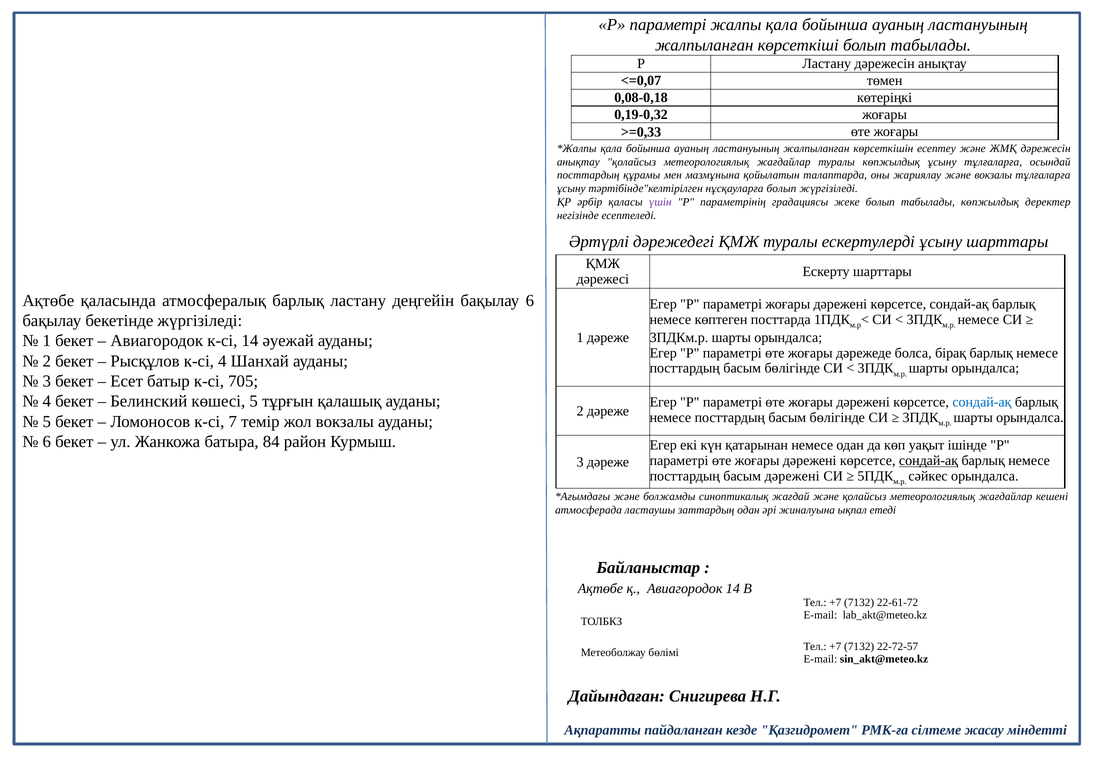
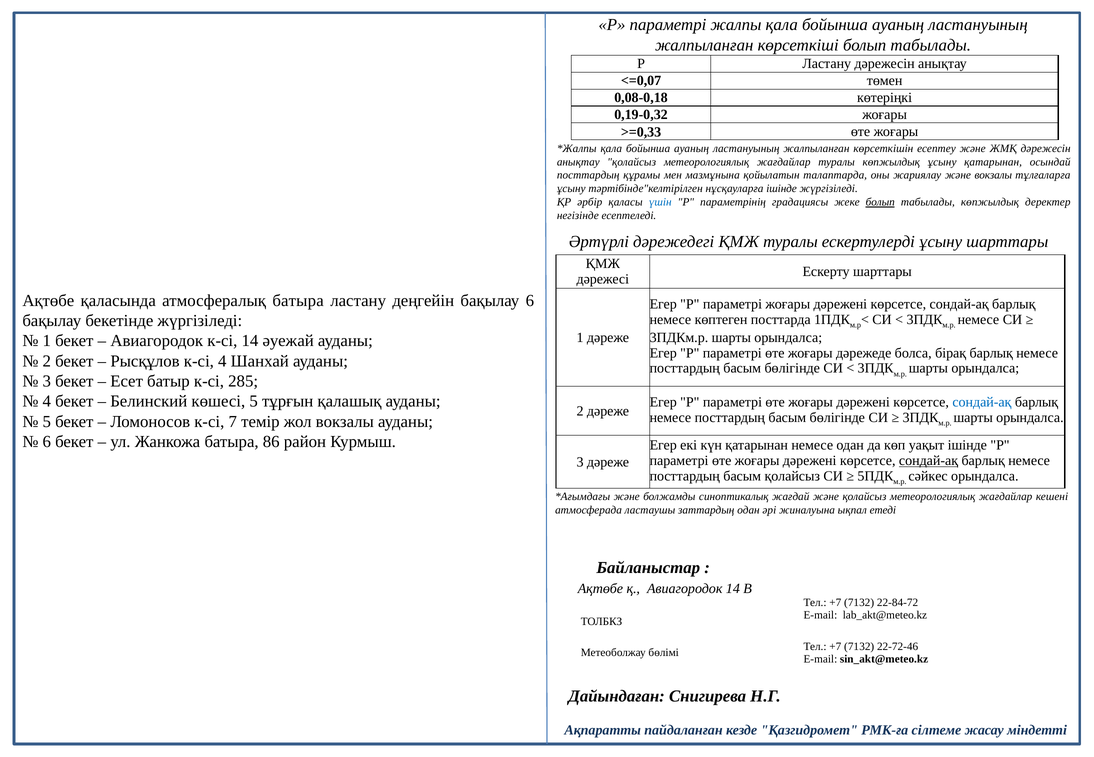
ұсыну тұлғаларға: тұлғаларға -> қатарынан (993, 162)
нұсқауларға болып: болып -> ішінде (782, 189)
үшін colour: purple -> blue (660, 202)
болып underline: none -> present (880, 202)
атмосфералық барлық: барлық -> батыра (298, 301)
705: 705 -> 285 (243, 381)
84: 84 -> 86 (271, 442)
басым дәрежені: дәрежені -> қолайсыз (792, 476)
22-61-72: 22-61-72 -> 22-84-72 (898, 603)
22-72-57: 22-72-57 -> 22-72-46 (898, 647)
